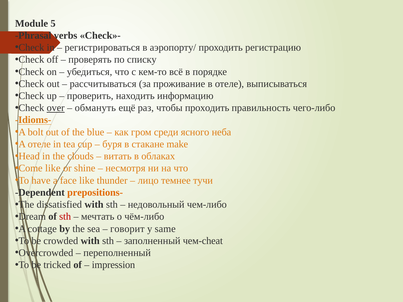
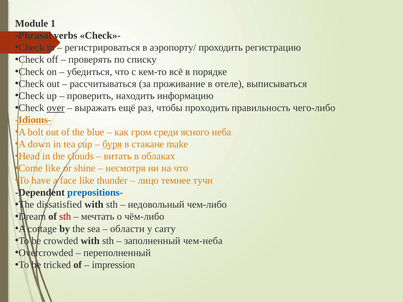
5: 5 -> 1 (53, 23)
обмануть: обмануть -> выражать (95, 108)
A отеле: отеле -> down (39, 144)
буря underline: none -> present (112, 144)
prepositions- colour: orange -> blue (95, 193)
говорит: говорит -> области (127, 229)
same: same -> carry (165, 229)
чем-cheat: чем-cheat -> чем-неба (203, 241)
